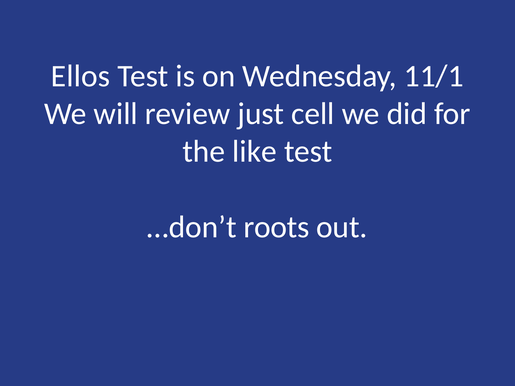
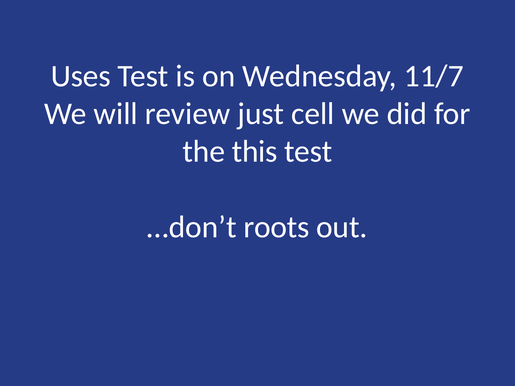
Ellos: Ellos -> Uses (81, 76)
11/1: 11/1 -> 11/7 (434, 76)
like: like -> this (255, 152)
